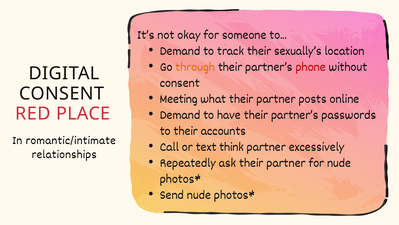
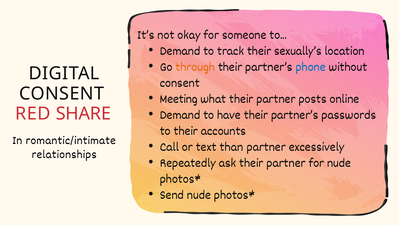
phone colour: red -> blue (311, 66)
PLACE: PLACE -> SHARE (83, 113)
think: think -> than (231, 146)
